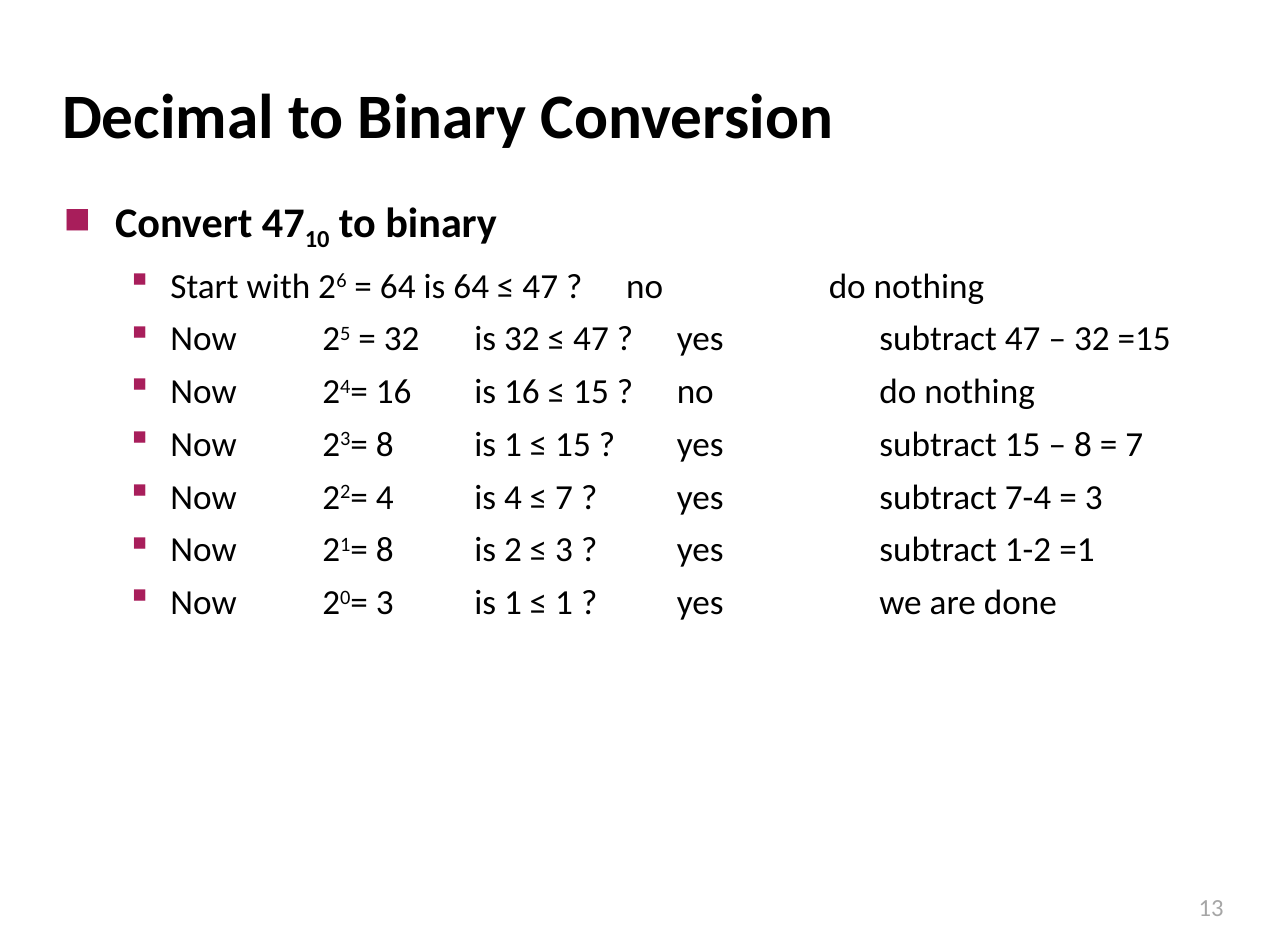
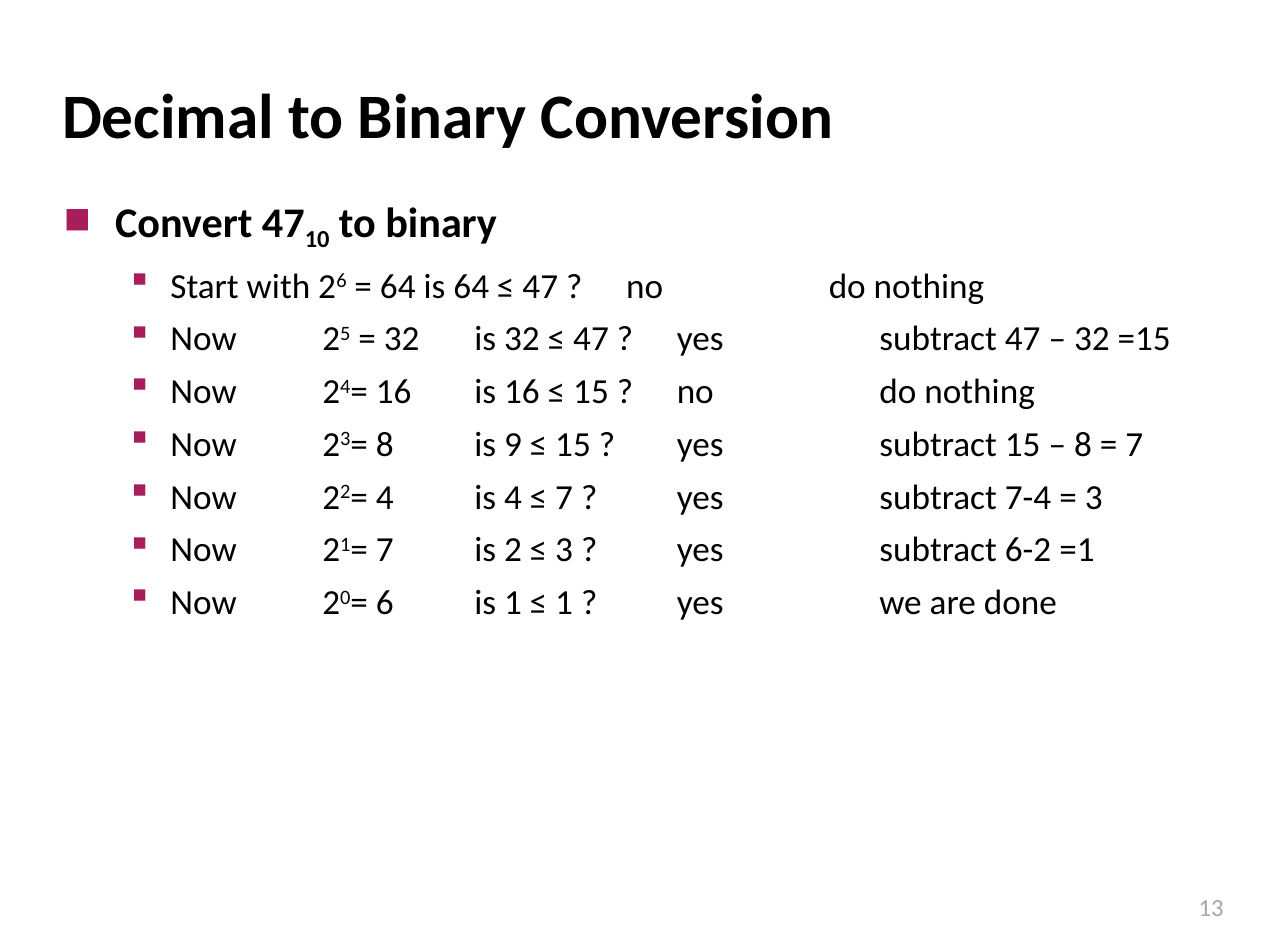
8 is 1: 1 -> 9 (513, 445)
21= 8: 8 -> 7 (385, 551)
1-2: 1-2 -> 6-2 (1028, 551)
20= 3: 3 -> 6 (385, 603)
